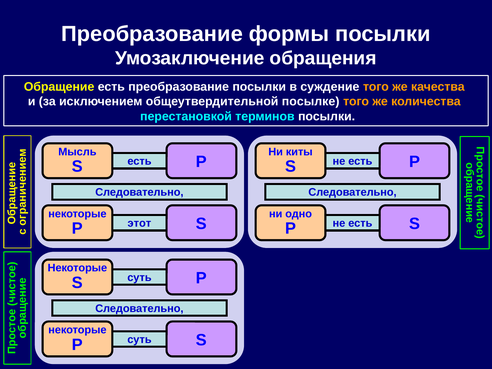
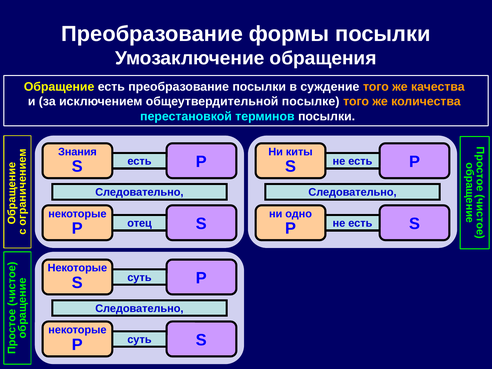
Мысль: Мысль -> Знания (77, 152)
этот: этот -> отец (140, 223)
